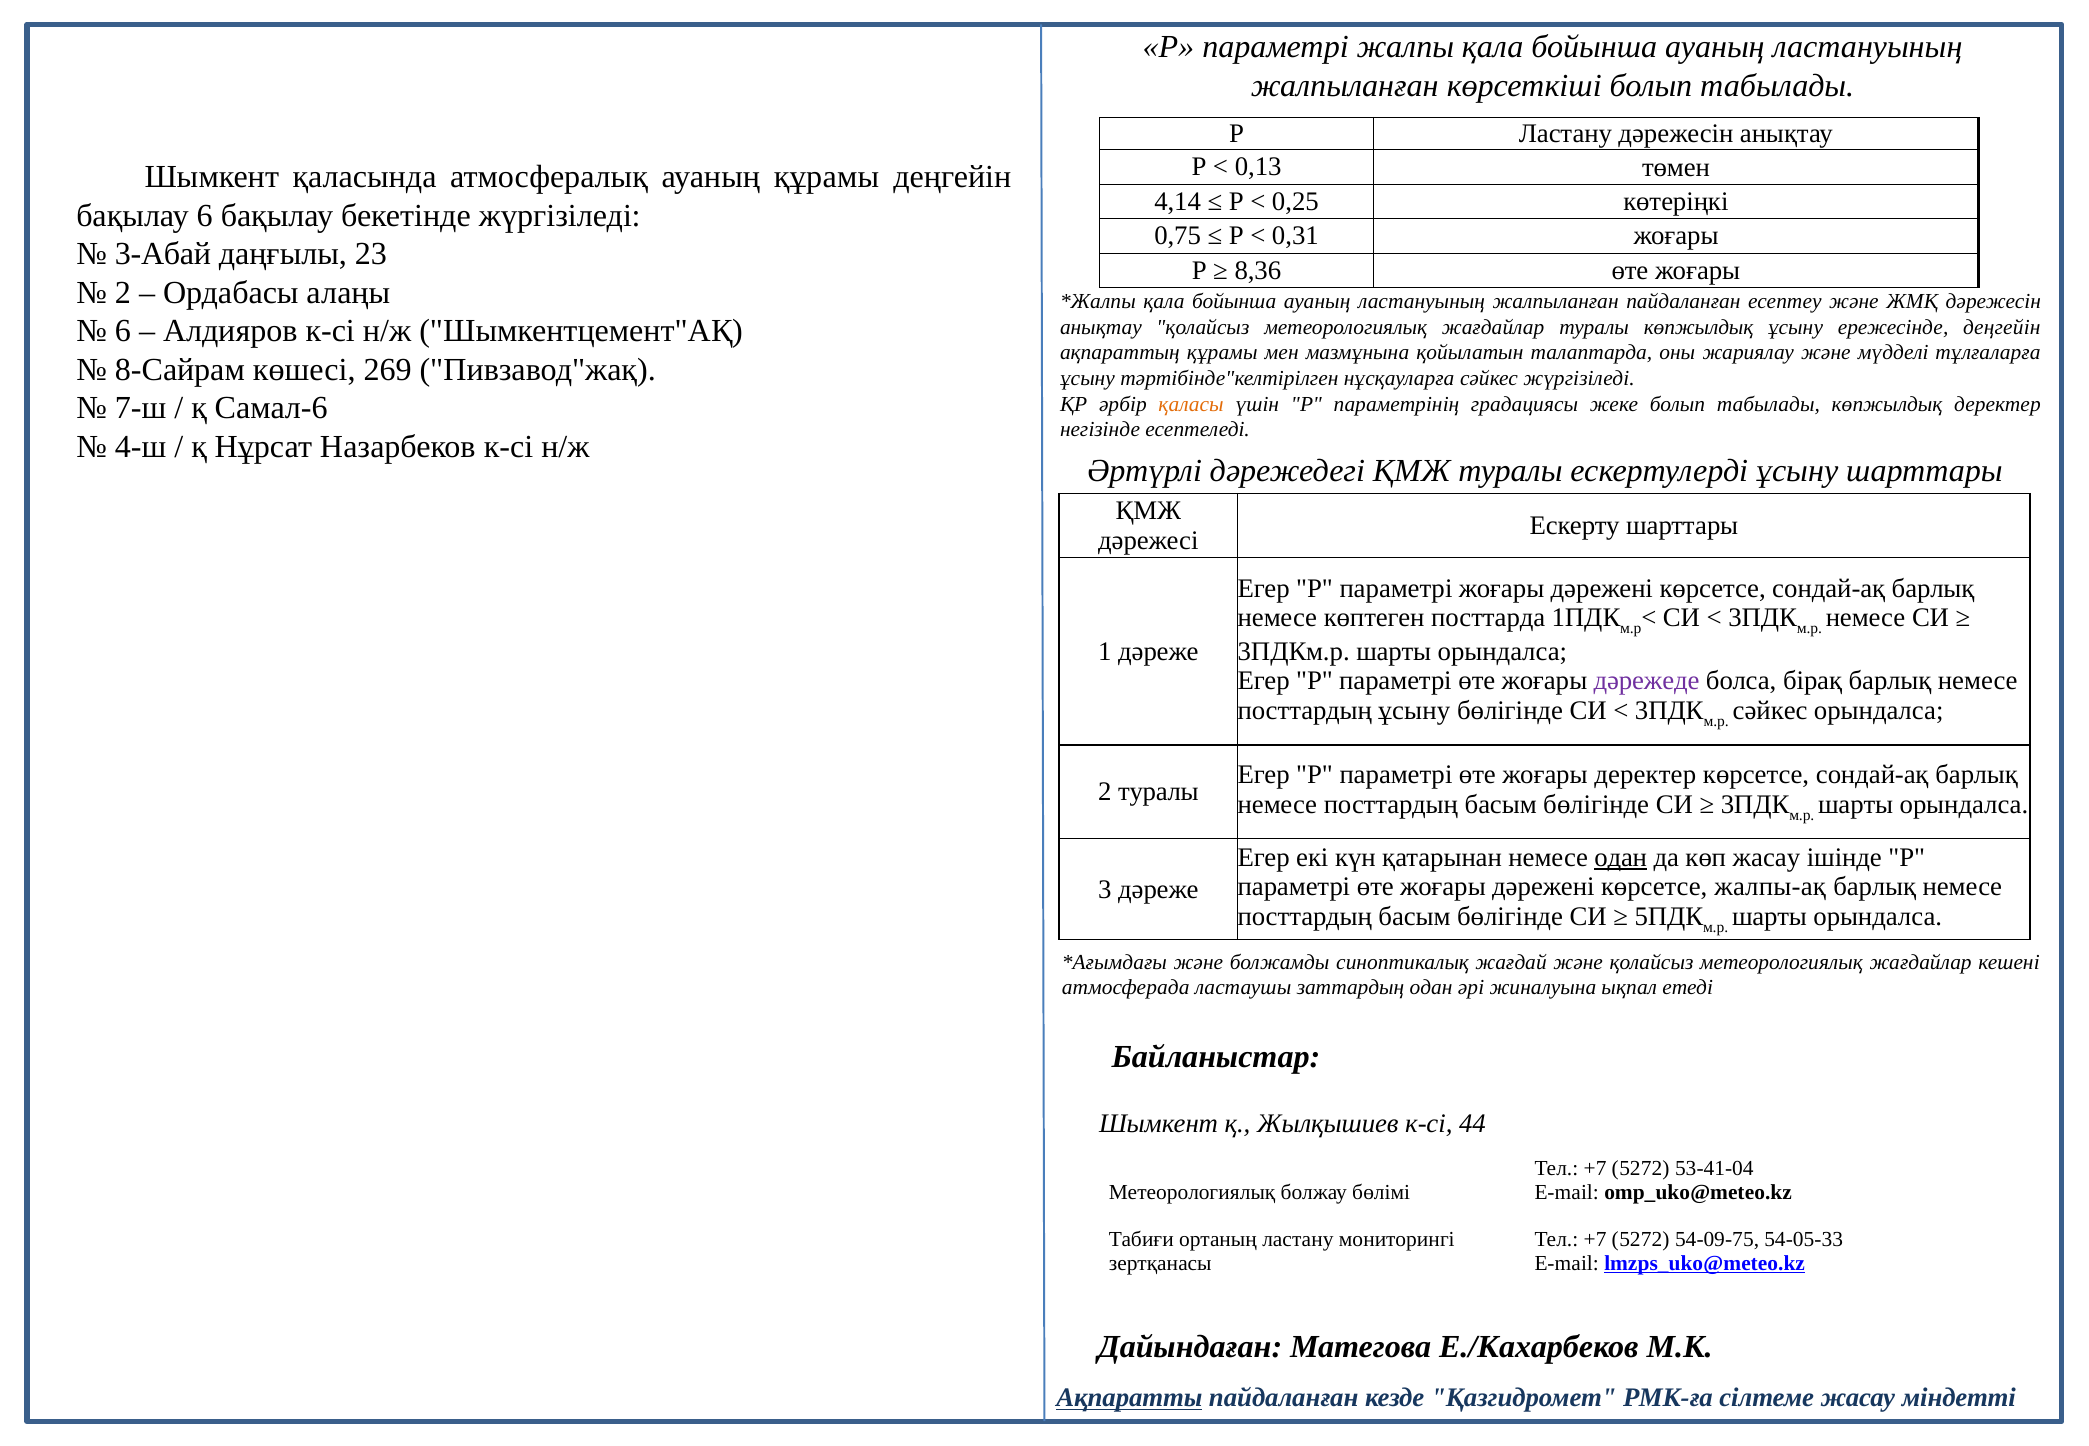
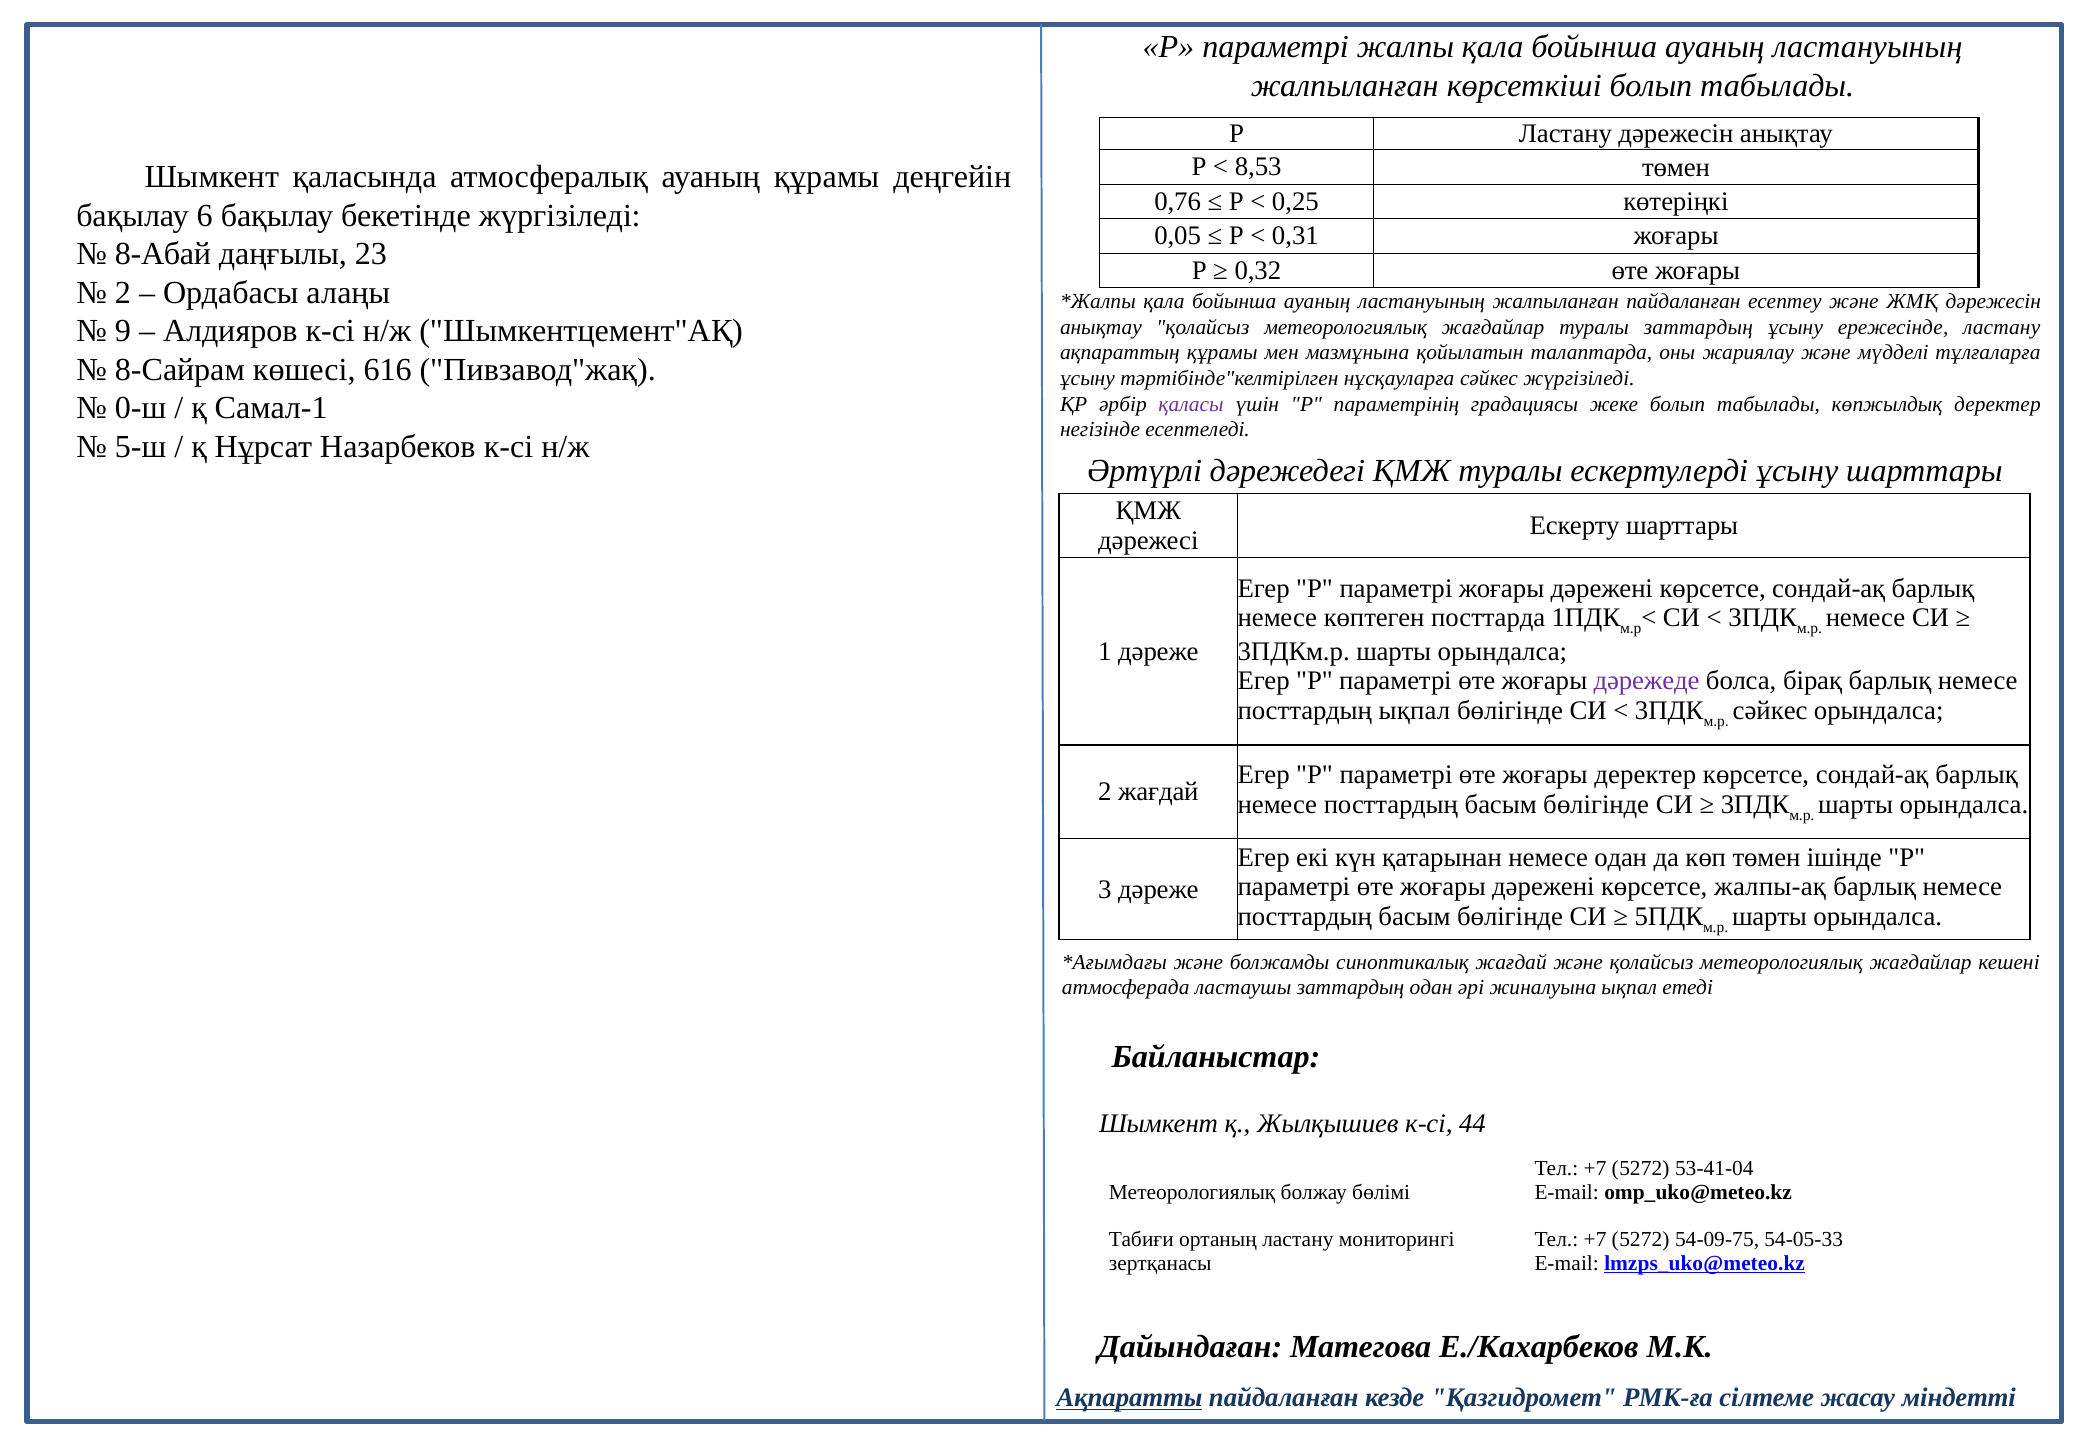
0,13: 0,13 -> 8,53 (1258, 167)
4,14: 4,14 -> 0,76 (1178, 201)
0,75: 0,75 -> 0,05 (1178, 236)
3-Абай: 3-Абай -> 8-Абай (163, 254)
8,36: 8,36 -> 0,32 (1258, 270)
6: 6 -> 9 (123, 331)
туралы көпжылдық: көпжылдық -> заттардың (1698, 327)
ережесінде деңгейін: деңгейін -> ластану (2002, 327)
269: 269 -> 616 (388, 370)
7-ш: 7-ш -> 0-ш (141, 408)
Самал-6: Самал-6 -> Самал-1 (271, 408)
қаласы colour: orange -> purple (1191, 404)
4-ш: 4-ш -> 5-ш (141, 447)
посттардың ұсыну: ұсыну -> ықпал (1414, 711)
2 туралы: туралы -> жағдай (1158, 792)
одан underline: present -> none (1621, 858)
көп жасау: жасау -> төмен (1766, 858)
